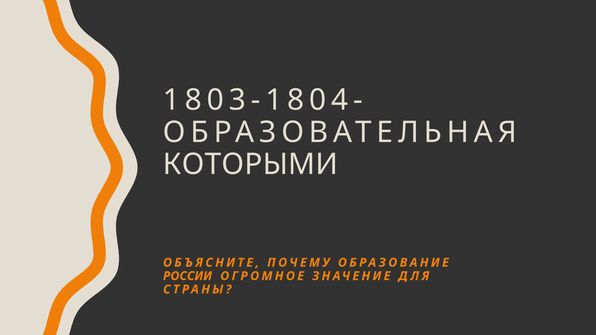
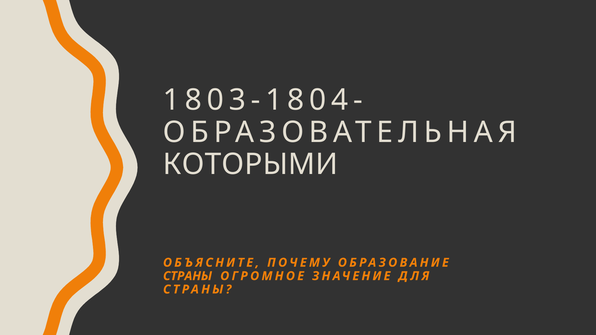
РОССИИ: РОССИИ -> СТРАНЫ (187, 276)
